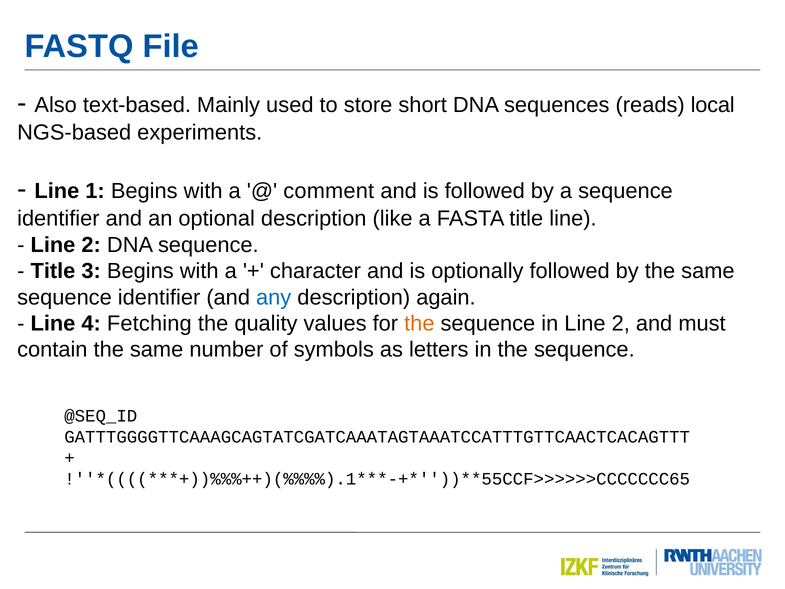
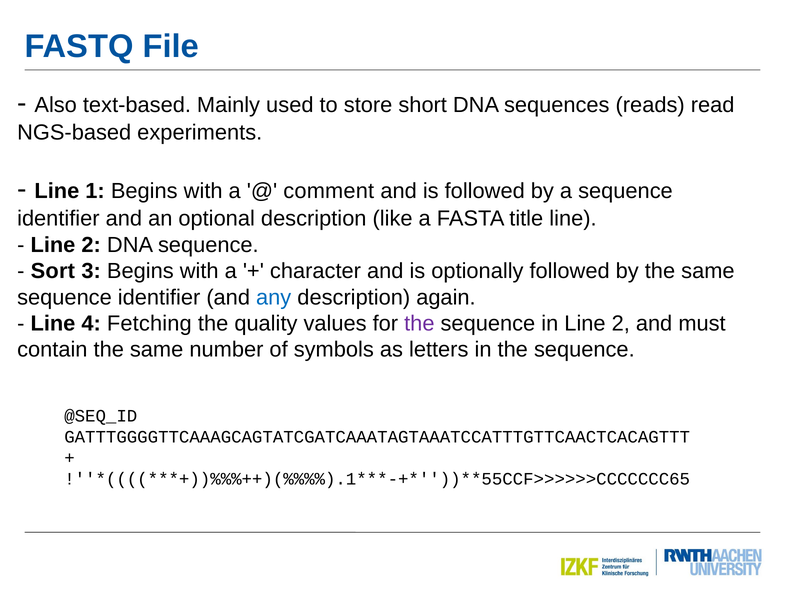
local: local -> read (713, 105)
Title: Title -> Sort (53, 271)
the colour: orange -> purple (419, 323)
